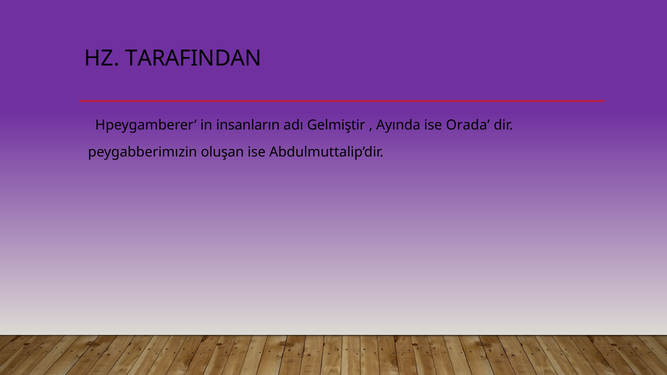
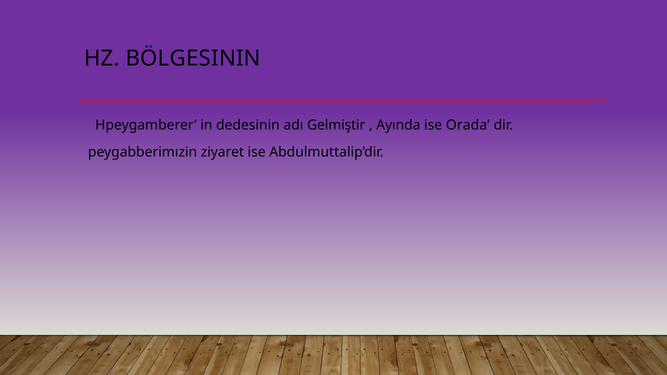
TARAFINDAN: TARAFINDAN -> BÖLGESININ (193, 58)
insanların: insanların -> dedesinin (248, 125)
oluşan: oluşan -> ziyaret (222, 152)
